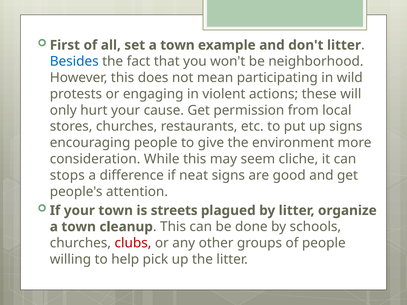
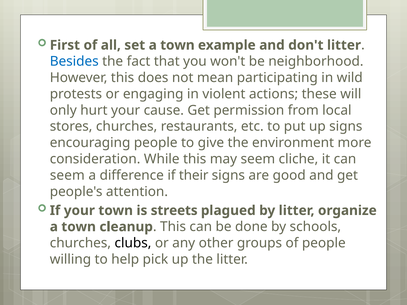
stops: stops -> seem (67, 175)
neat: neat -> their (194, 175)
clubs colour: red -> black (133, 243)
